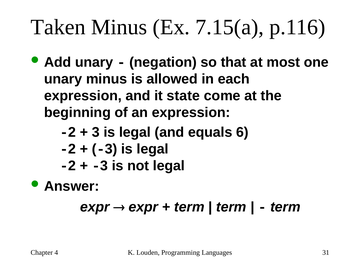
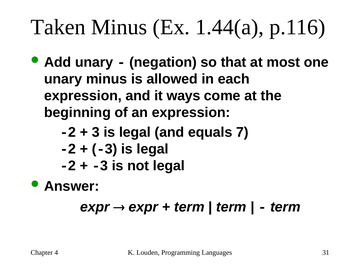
7.15(a: 7.15(a -> 1.44(a (230, 27)
state: state -> ways (183, 96)
6: 6 -> 7 (242, 132)
